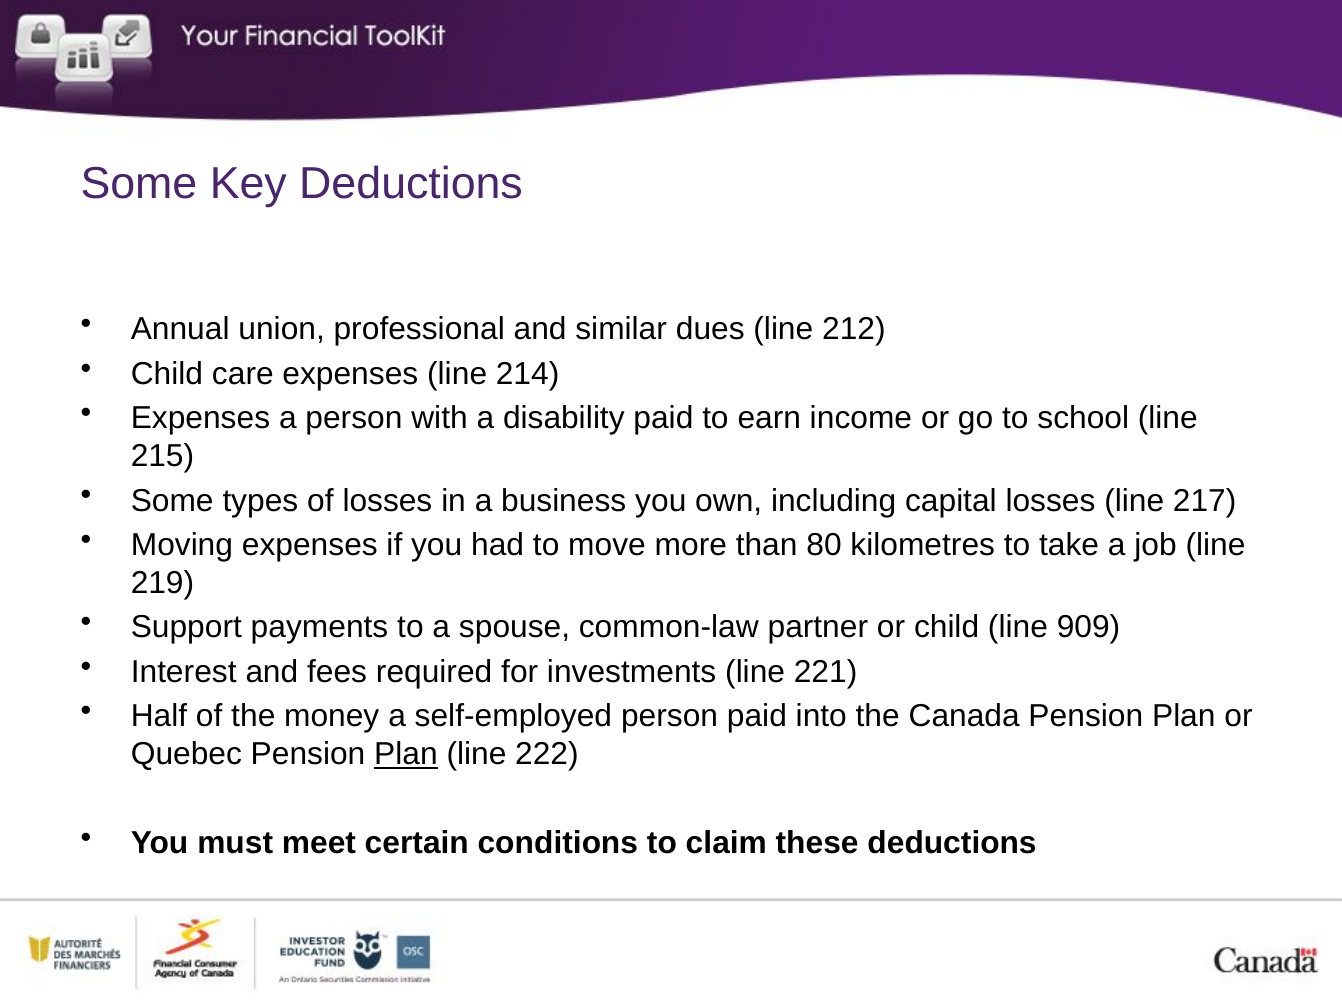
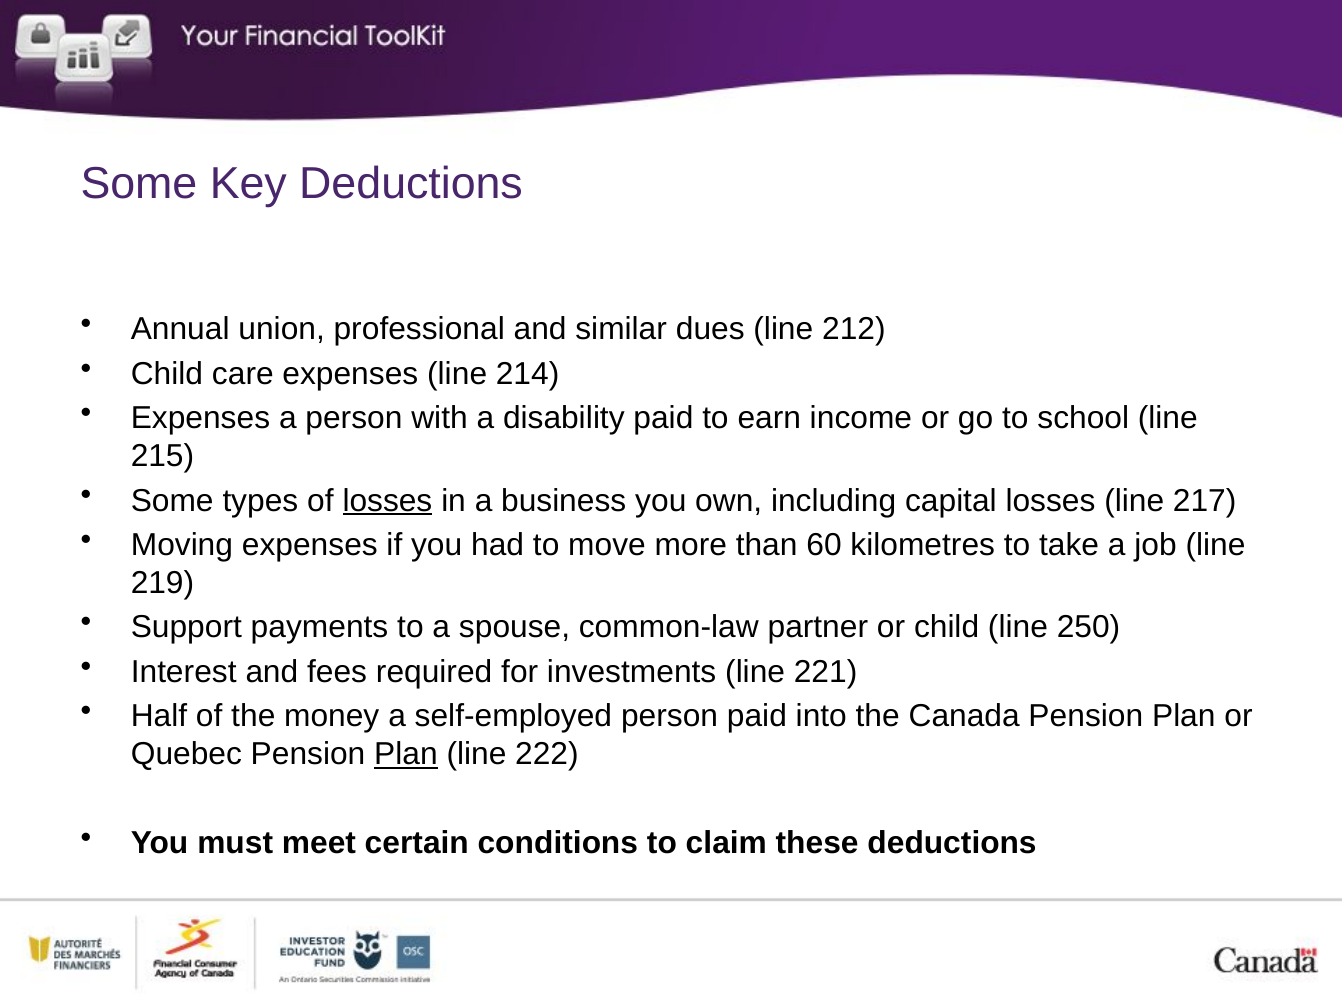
losses underline: none -> present (387, 501)
80: 80 -> 60 (824, 545)
909: 909 -> 250 (1089, 628)
